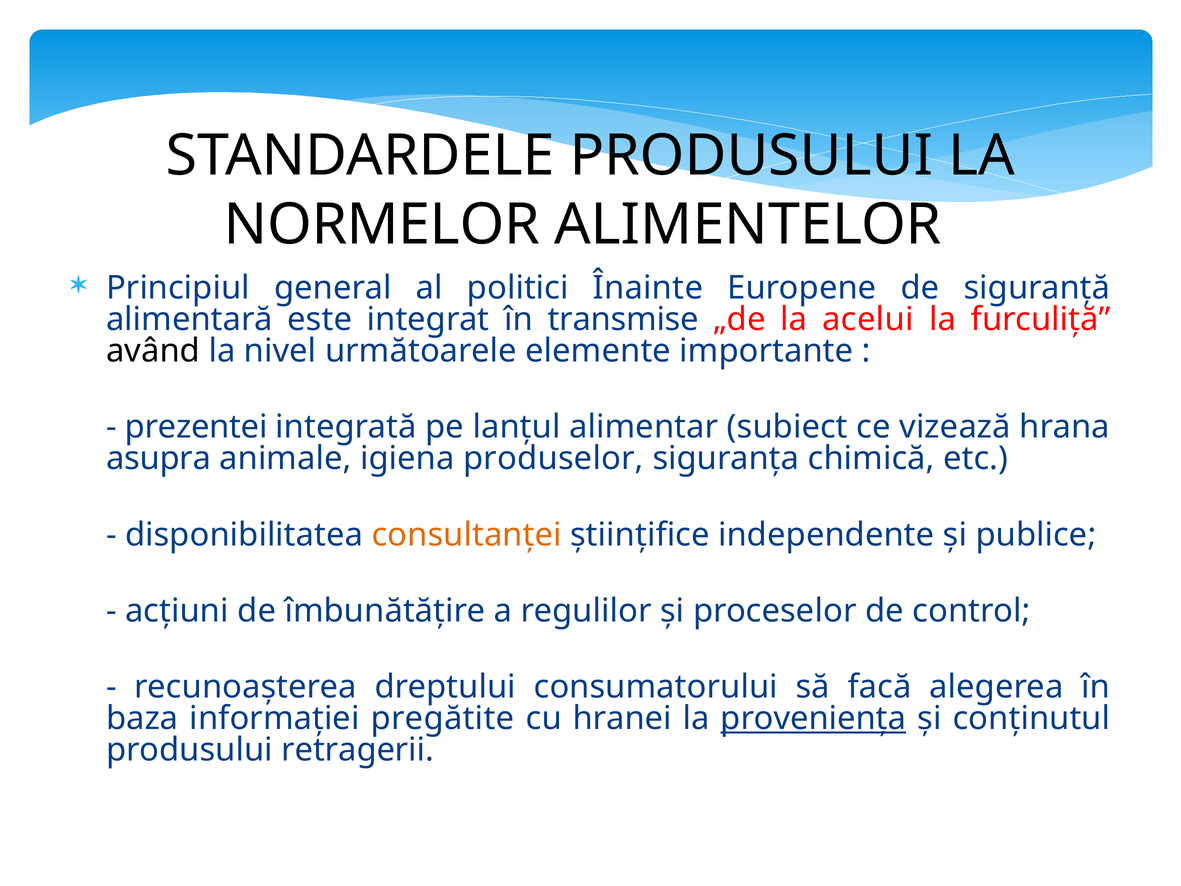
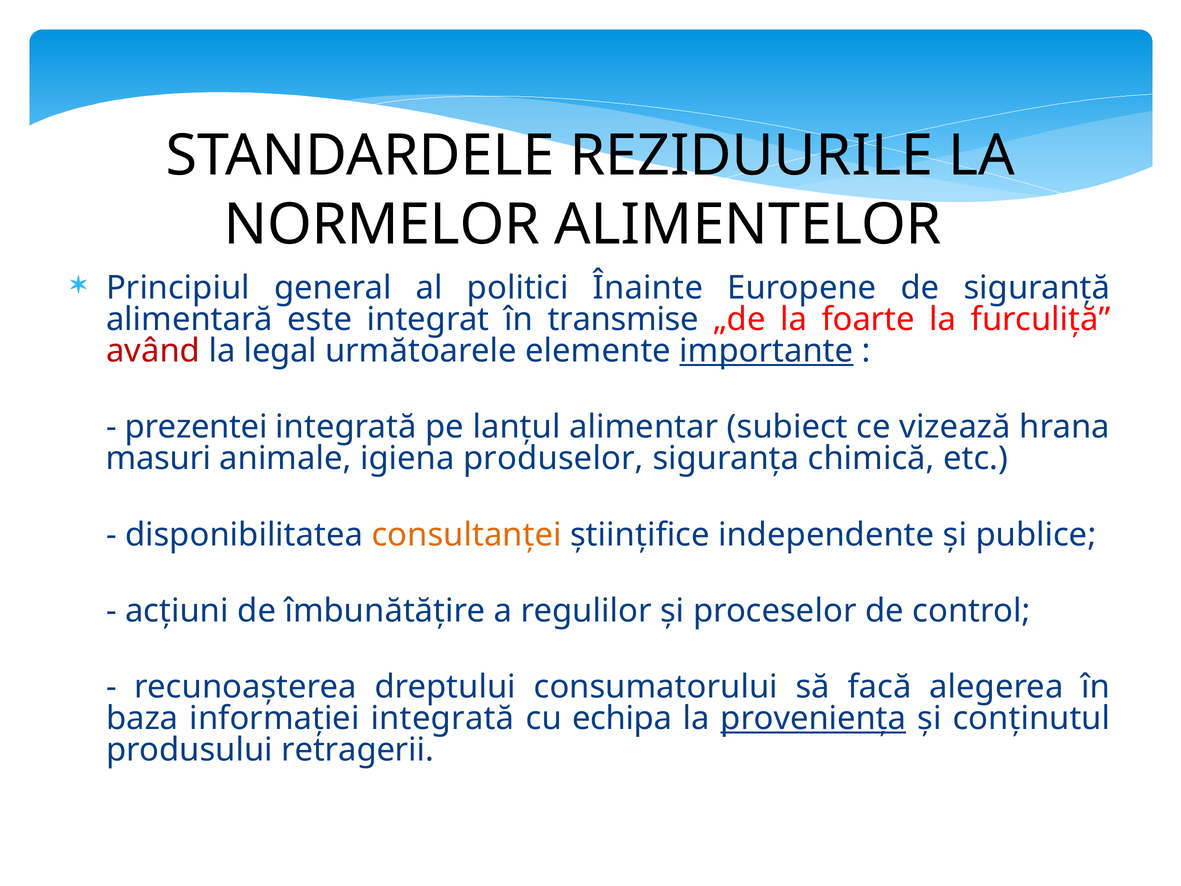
STANDARDELE PRODUSULUI: PRODUSULUI -> REZIDUURILE (751, 156)
acelui: acelui -> foarte (868, 319)
având colour: black -> red (153, 351)
nivel: nivel -> legal (280, 351)
importante underline: none -> present (766, 351)
asupra: asupra -> masuri (159, 458)
informaţiei pregătite: pregătite -> integrată (442, 718)
hranei: hranei -> echipa (622, 718)
